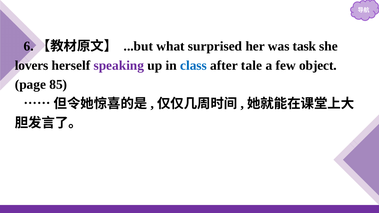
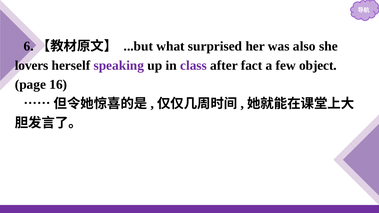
task: task -> also (304, 46)
class colour: blue -> purple (194, 65)
tale: tale -> fact (252, 65)
85: 85 -> 16 (58, 85)
